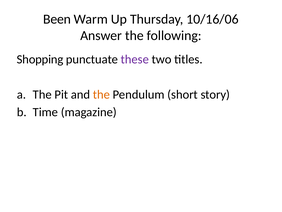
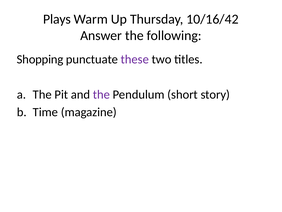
Been: Been -> Plays (57, 19)
10/16/06: 10/16/06 -> 10/16/42 (212, 19)
the colour: orange -> purple (101, 94)
